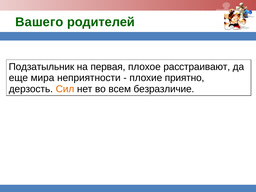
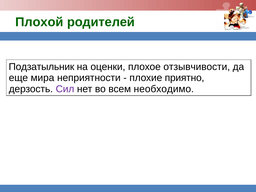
Вашего: Вашего -> Плохой (39, 22)
первая: первая -> оценки (108, 67)
расстраивают: расстраивают -> отзывчивости (197, 67)
Сил colour: orange -> purple (65, 89)
безразличие: безразличие -> необходимо (164, 89)
